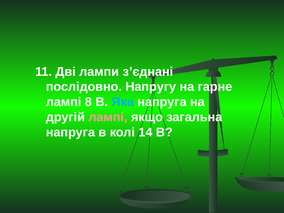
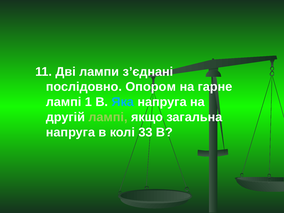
Напругу: Напругу -> Опором (151, 87)
8: 8 -> 1 (88, 102)
лампі colour: pink -> light green (108, 117)
14: 14 -> 33 (145, 132)
